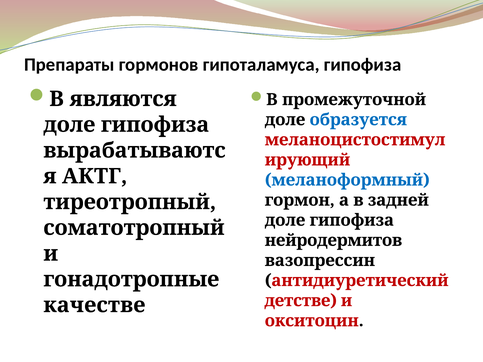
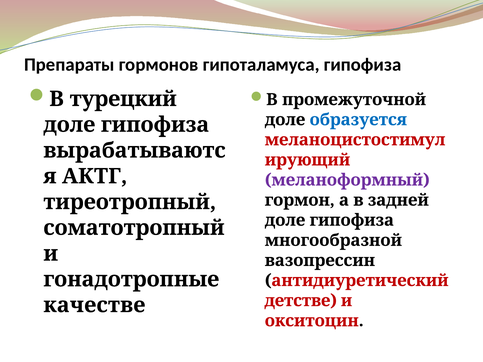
являются: являются -> турецкий (123, 99)
меланоформный colour: blue -> purple (347, 180)
нейродермитов: нейродермитов -> многообразной (333, 240)
